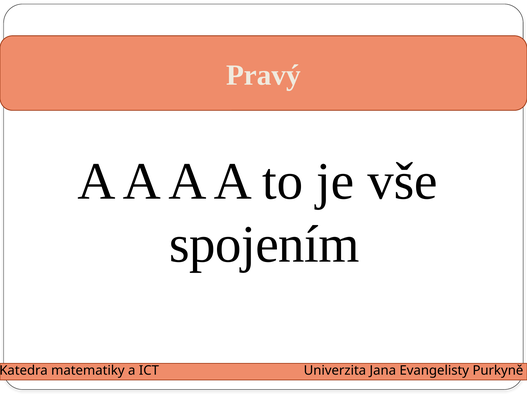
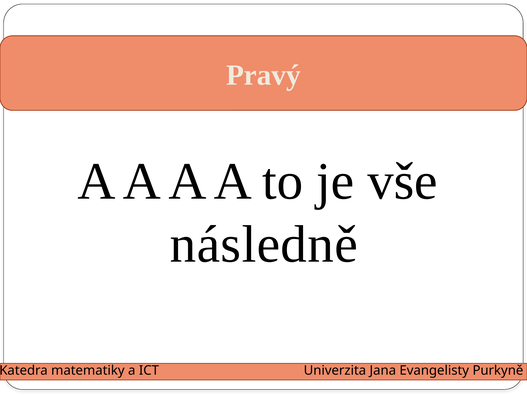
spojením: spojením -> následně (264, 245)
